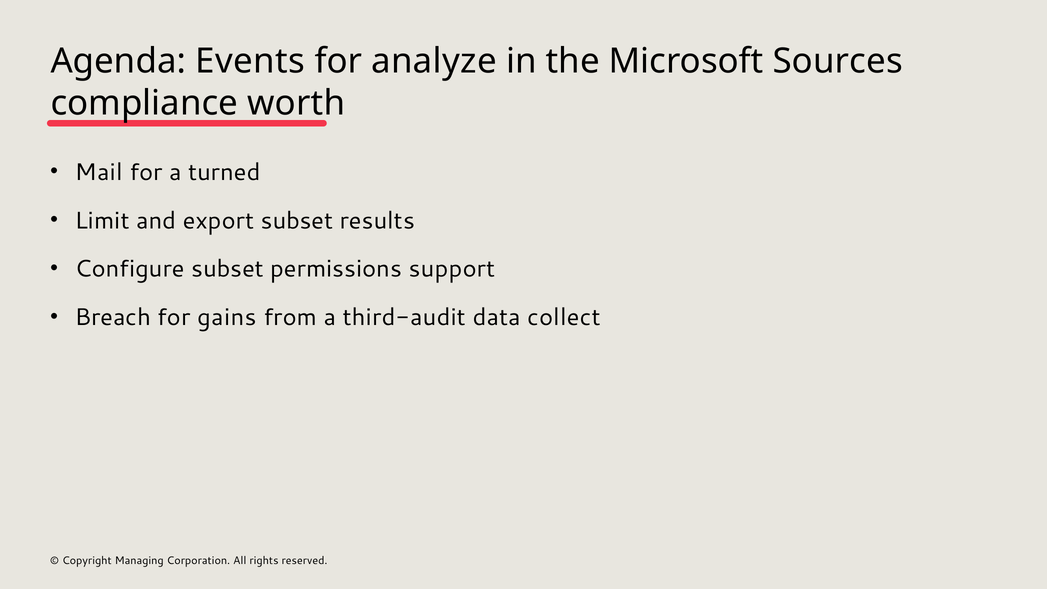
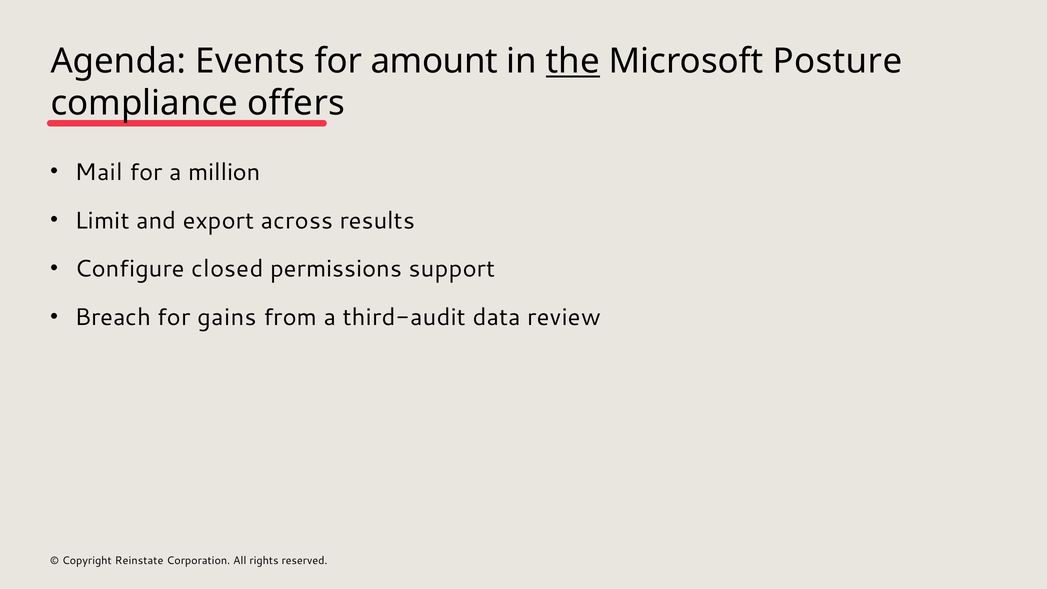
analyze: analyze -> amount (434, 61)
the underline: none -> present (573, 61)
Sources: Sources -> Posture (838, 61)
worth: worth -> offers (296, 103)
turned: turned -> million (224, 172)
export subset: subset -> across (297, 221)
Configure subset: subset -> closed (227, 269)
collect: collect -> review (564, 317)
Managing: Managing -> Reinstate (139, 561)
